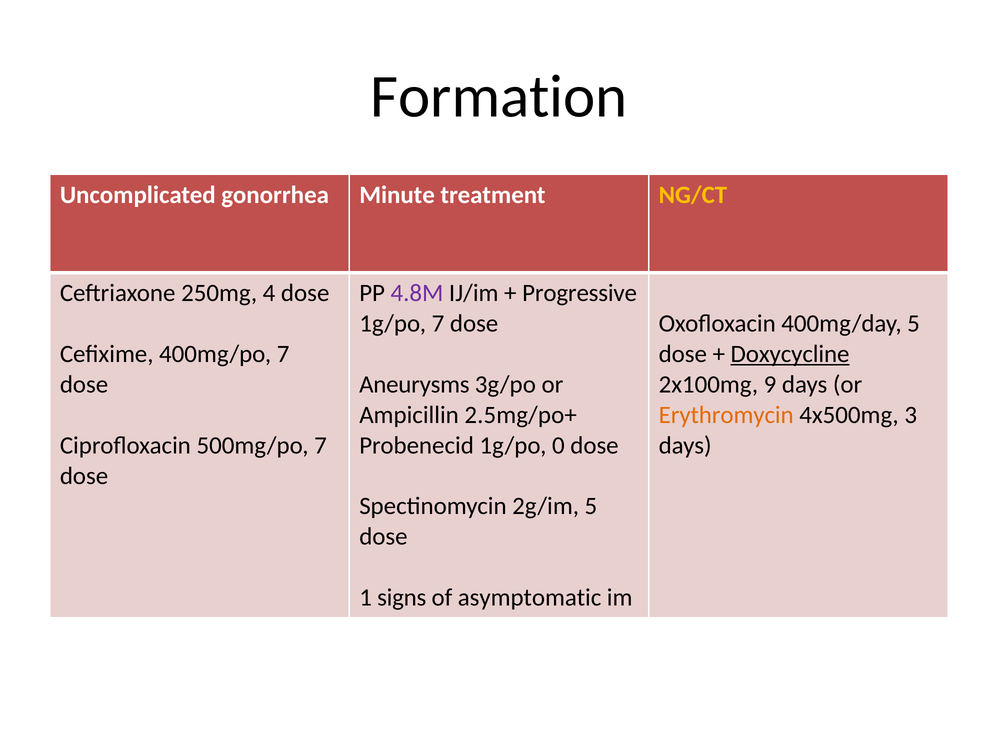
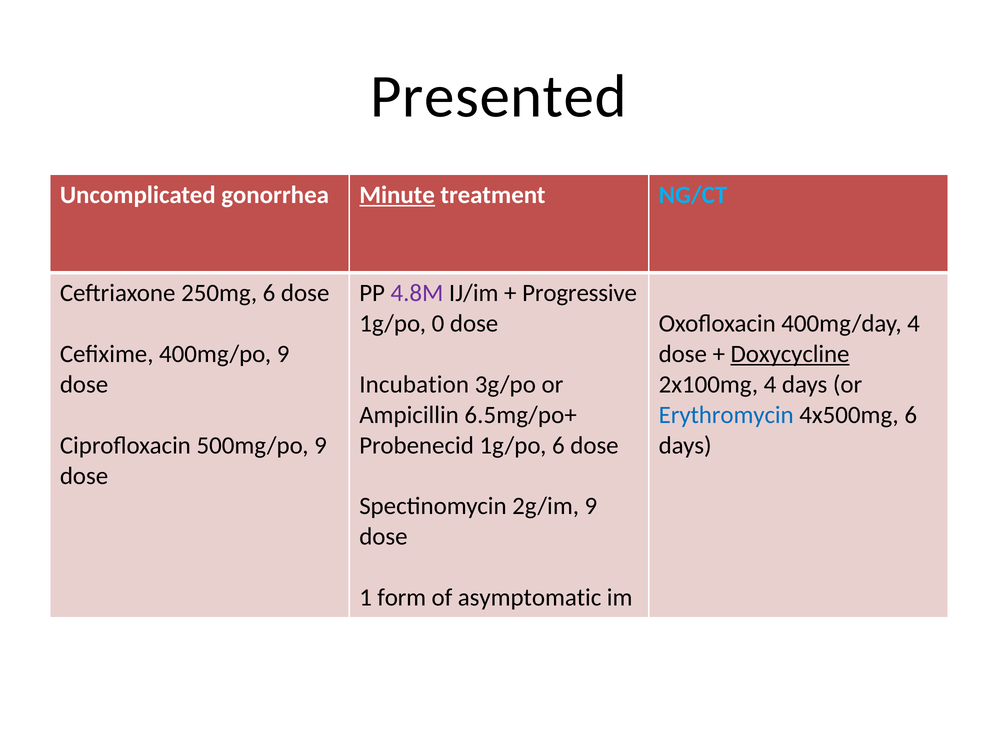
Formation: Formation -> Presented (499, 97)
Minute underline: none -> present (397, 195)
NG/CT colour: yellow -> light blue (693, 195)
250mg 4: 4 -> 6 (269, 293)
1g/po 7: 7 -> 0 (438, 324)
400mg/day 5: 5 -> 4 (914, 324)
400mg/po 7: 7 -> 9 (283, 354)
Aneurysms: Aneurysms -> Incubation (414, 385)
2x100mg 9: 9 -> 4 (770, 385)
2.5mg/po+: 2.5mg/po+ -> 6.5mg/po+ (521, 415)
Erythromycin colour: orange -> blue (726, 415)
4x500mg 3: 3 -> 6 (911, 415)
500mg/po 7: 7 -> 9 (320, 446)
1g/po 0: 0 -> 6 (558, 446)
2g/im 5: 5 -> 9 (591, 507)
signs: signs -> form (402, 598)
